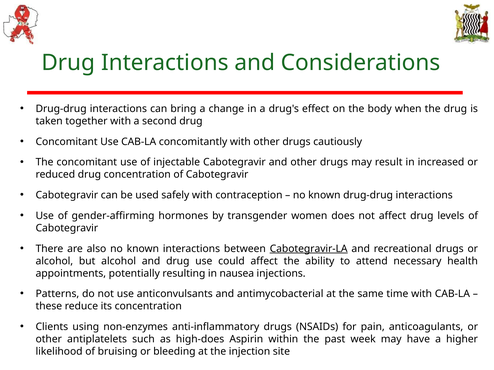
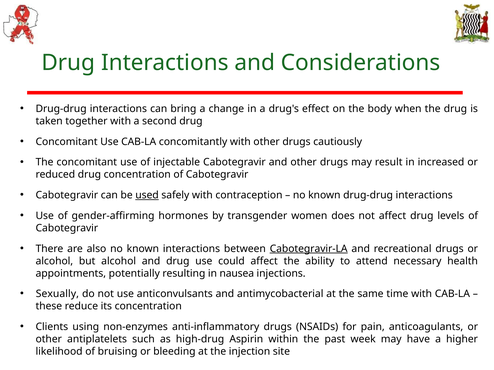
used underline: none -> present (147, 195)
Patterns: Patterns -> Sexually (57, 294)
high-does: high-does -> high-drug (200, 340)
